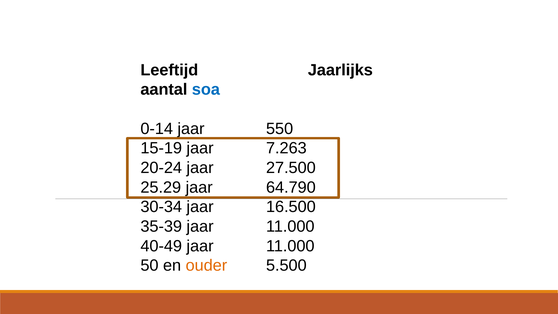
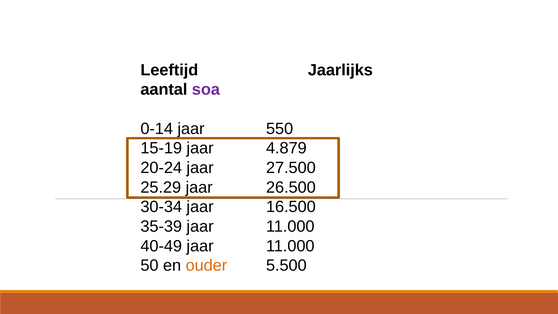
soa colour: blue -> purple (206, 90)
7.263: 7.263 -> 4.879 (286, 148)
64.790: 64.790 -> 26.500 (291, 187)
